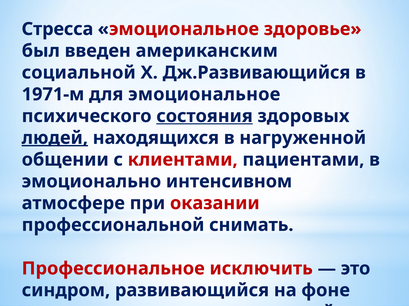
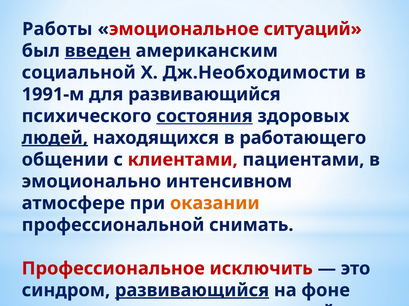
Стресса: Стресса -> Работы (57, 29)
здоровье: здоровье -> ситуаций (313, 29)
введен underline: none -> present (98, 51)
Дж.Развивающийся: Дж.Развивающийся -> Дж.Необходимости (256, 73)
1971-м: 1971-м -> 1991-м (53, 95)
для эмоциональное: эмоциональное -> развивающийся (204, 95)
в нагруженной: нагруженной -> работающего (303, 138)
оказании colour: red -> orange (215, 204)
развивающийся underline: none -> present (192, 291)
